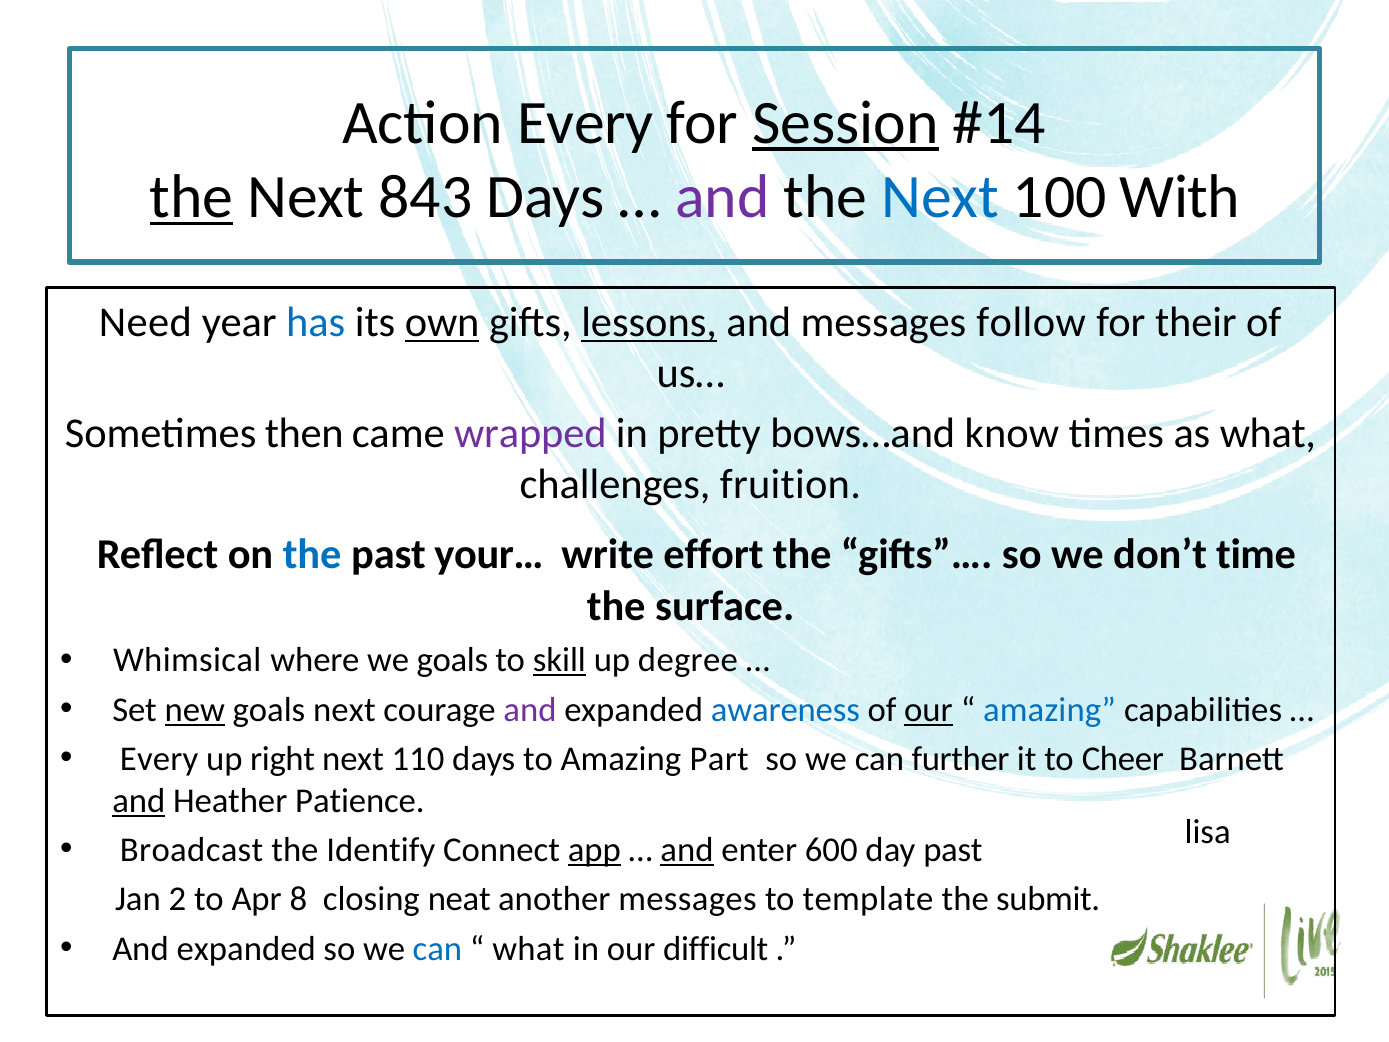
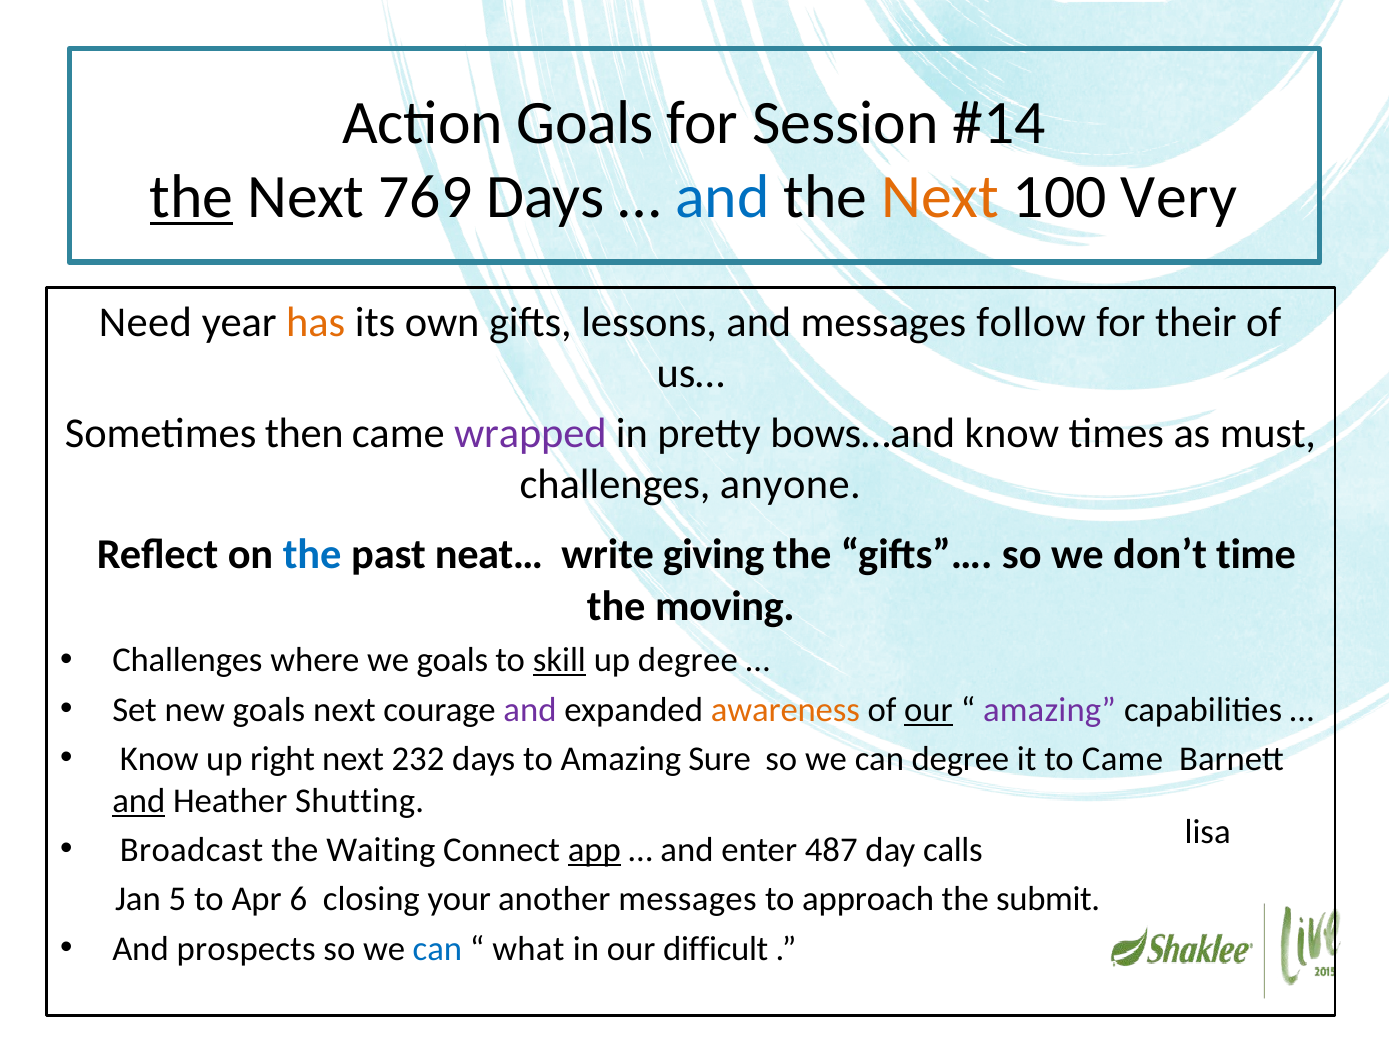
Action Every: Every -> Goals (585, 123)
Session underline: present -> none (845, 123)
843: 843 -> 769 (426, 197)
and colour: purple -> blue (722, 197)
Next colour: blue -> orange (940, 197)
With: With -> Very (1179, 197)
has colour: blue -> orange (316, 323)
own underline: present -> none (442, 323)
lessons underline: present -> none (649, 323)
as what: what -> must (1268, 434)
fruition: fruition -> anyone (790, 485)
your…: your… -> neat… (489, 554)
effort: effort -> giving (714, 554)
surface: surface -> moving (725, 607)
Whimsical: Whimsical -> Challenges (187, 660)
new underline: present -> none (195, 710)
awareness colour: blue -> orange (785, 710)
amazing colour: blue -> purple (1049, 710)
Every: Every -> Know (159, 759)
110: 110 -> 232 (418, 759)
Part: Part -> Sure (720, 759)
can further: further -> degree (960, 759)
to Cheer: Cheer -> Came (1122, 759)
Patience: Patience -> Shutting (360, 801)
Identify: Identify -> Waiting (381, 850)
and underline: present -> none (687, 850)
600: 600 -> 487 (831, 850)
day past: past -> calls (953, 850)
2: 2 -> 5 (177, 899)
8: 8 -> 6 (298, 899)
neat: neat -> your (459, 899)
template: template -> approach (868, 899)
expanded: expanded -> prospects (246, 949)
